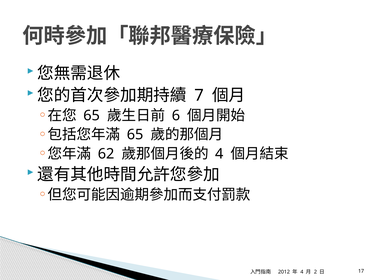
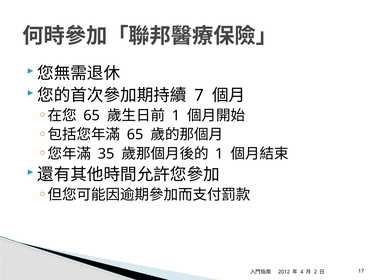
6: 6 -> 1 (176, 116)
62: 62 -> 35 (106, 154)
4: 4 -> 1 (219, 154)
